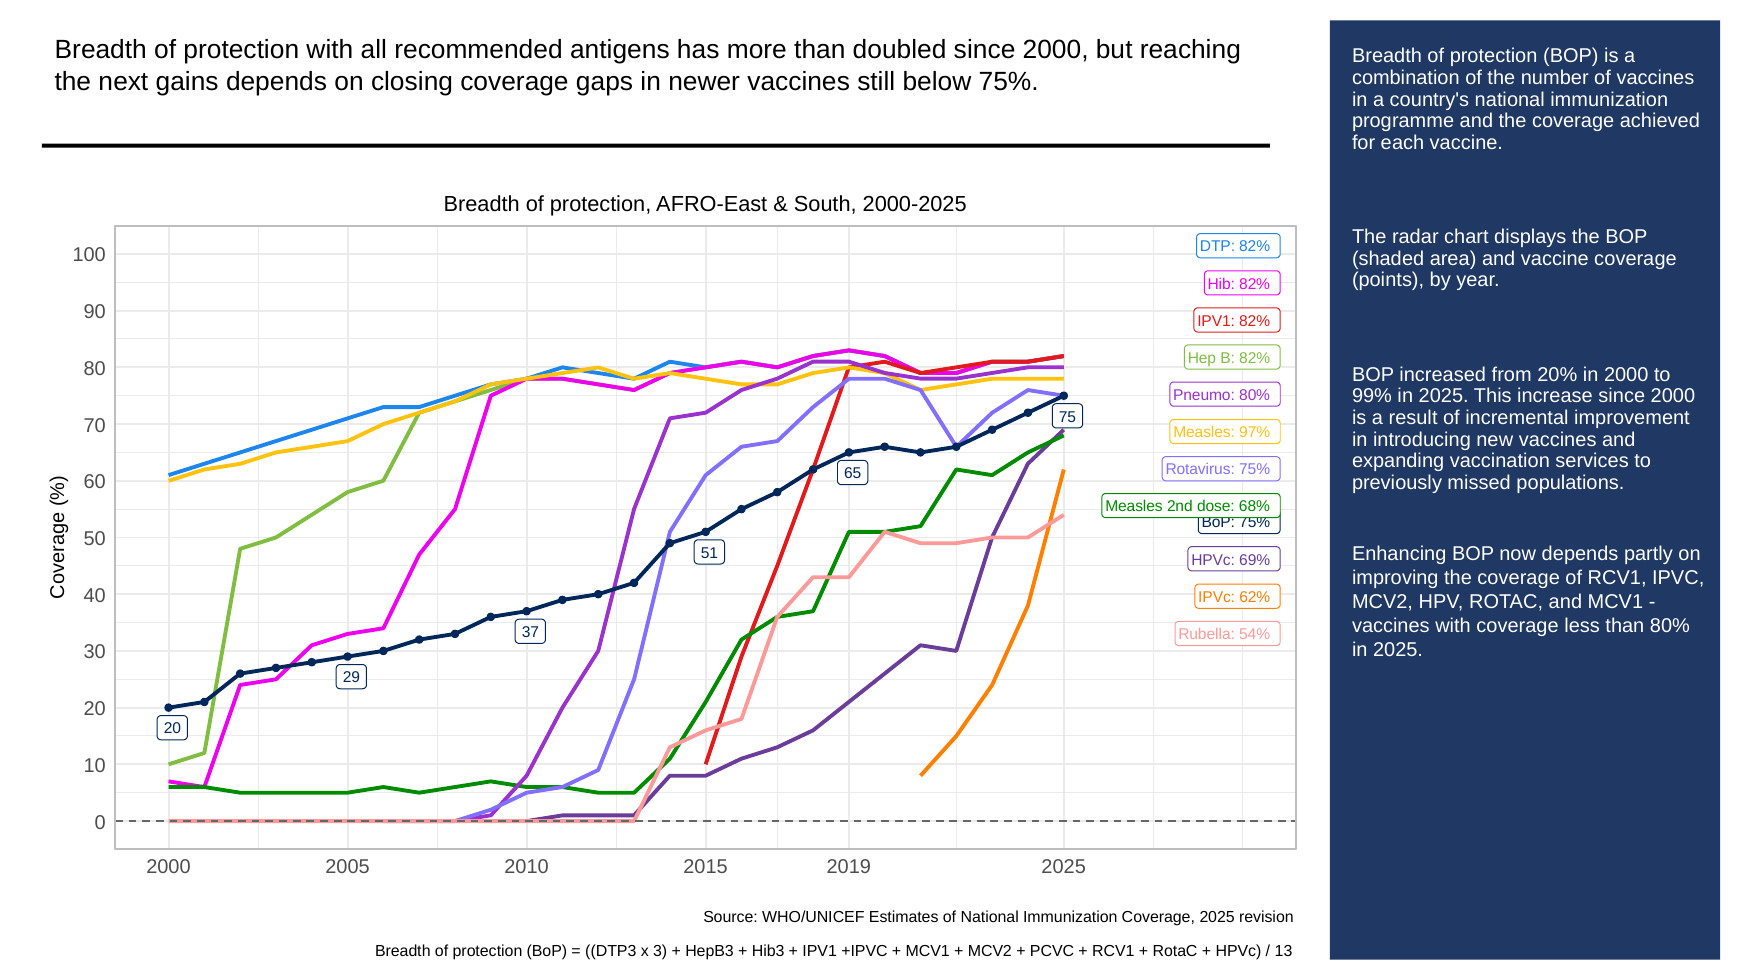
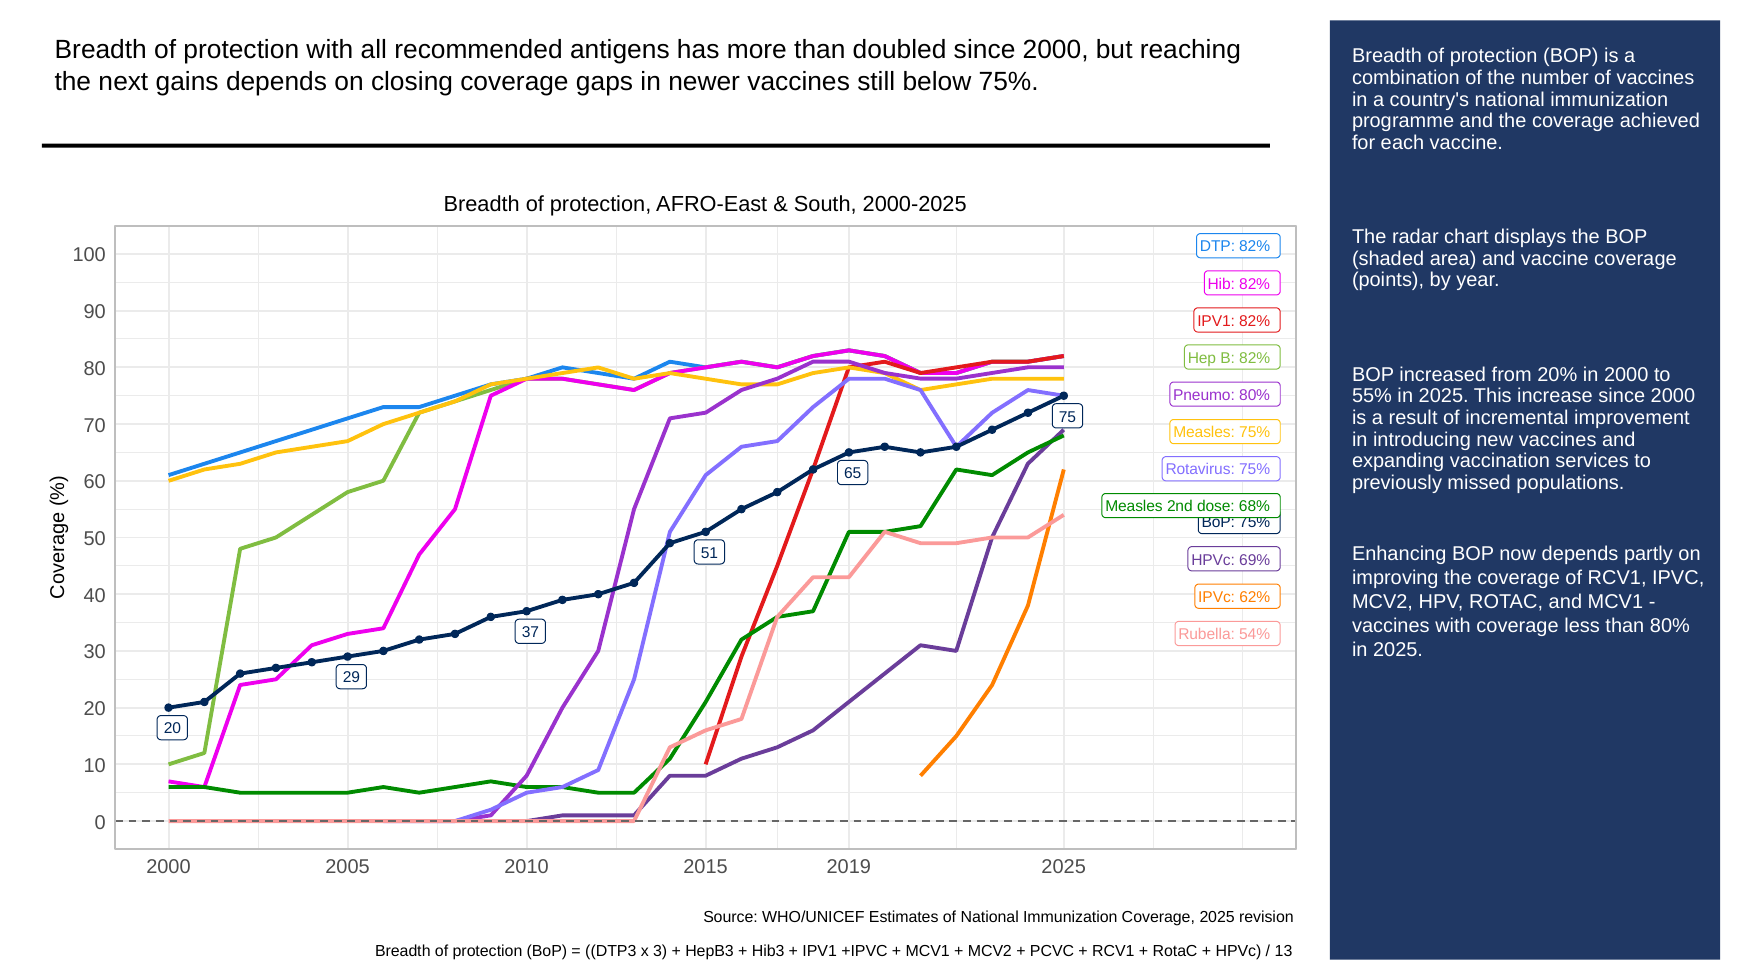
99%: 99% -> 55% (1372, 396)
Measles 97%: 97% -> 75% (1255, 433)
